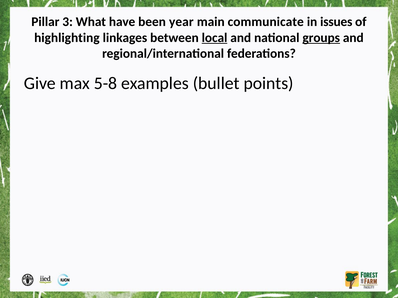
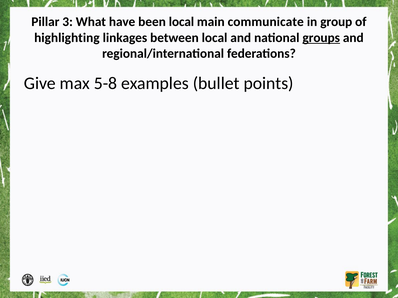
been year: year -> local (181, 22)
issues: issues -> group (336, 22)
local underline: present -> none (215, 38)
